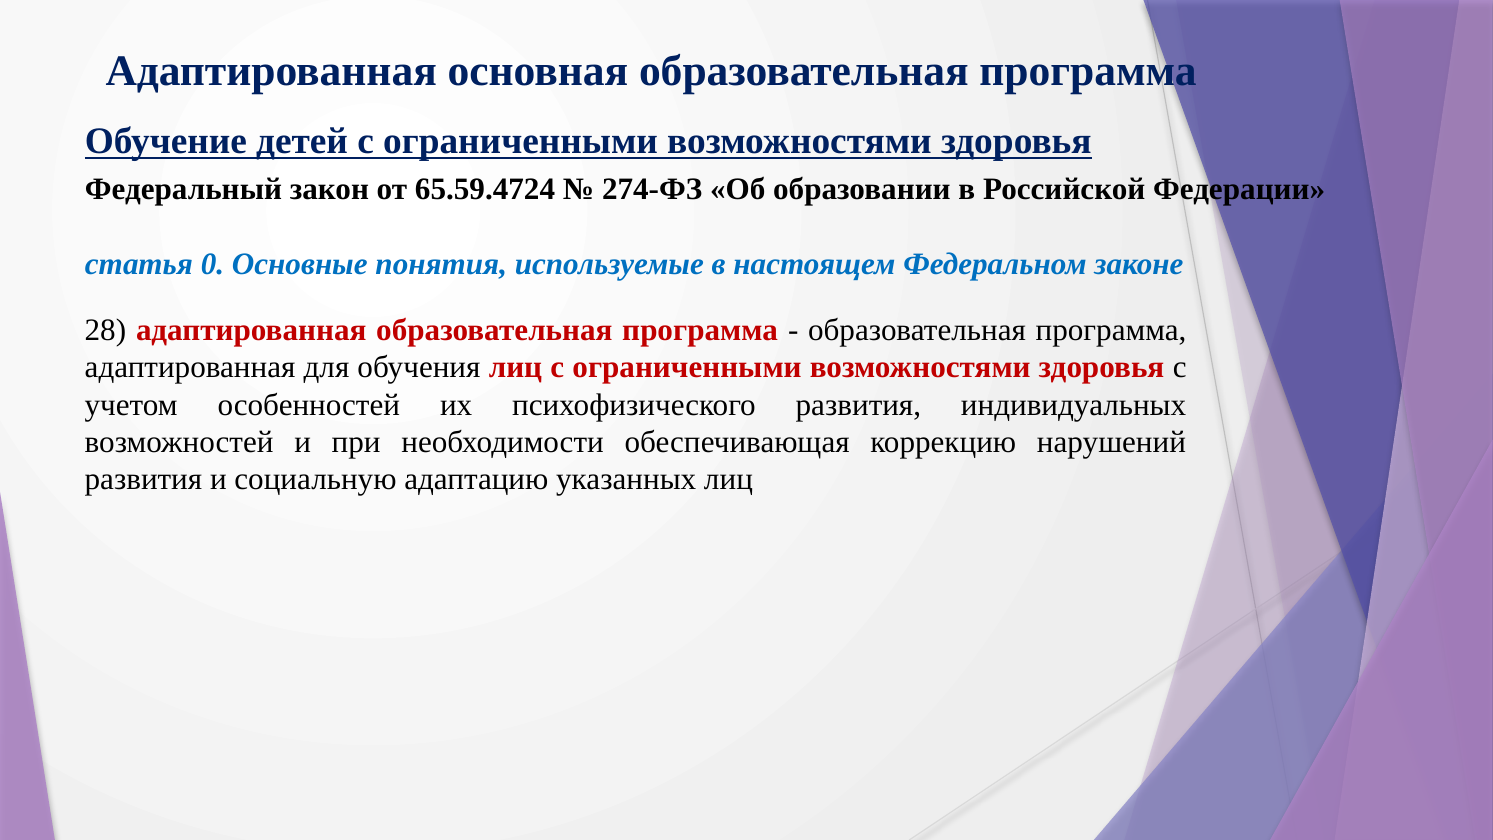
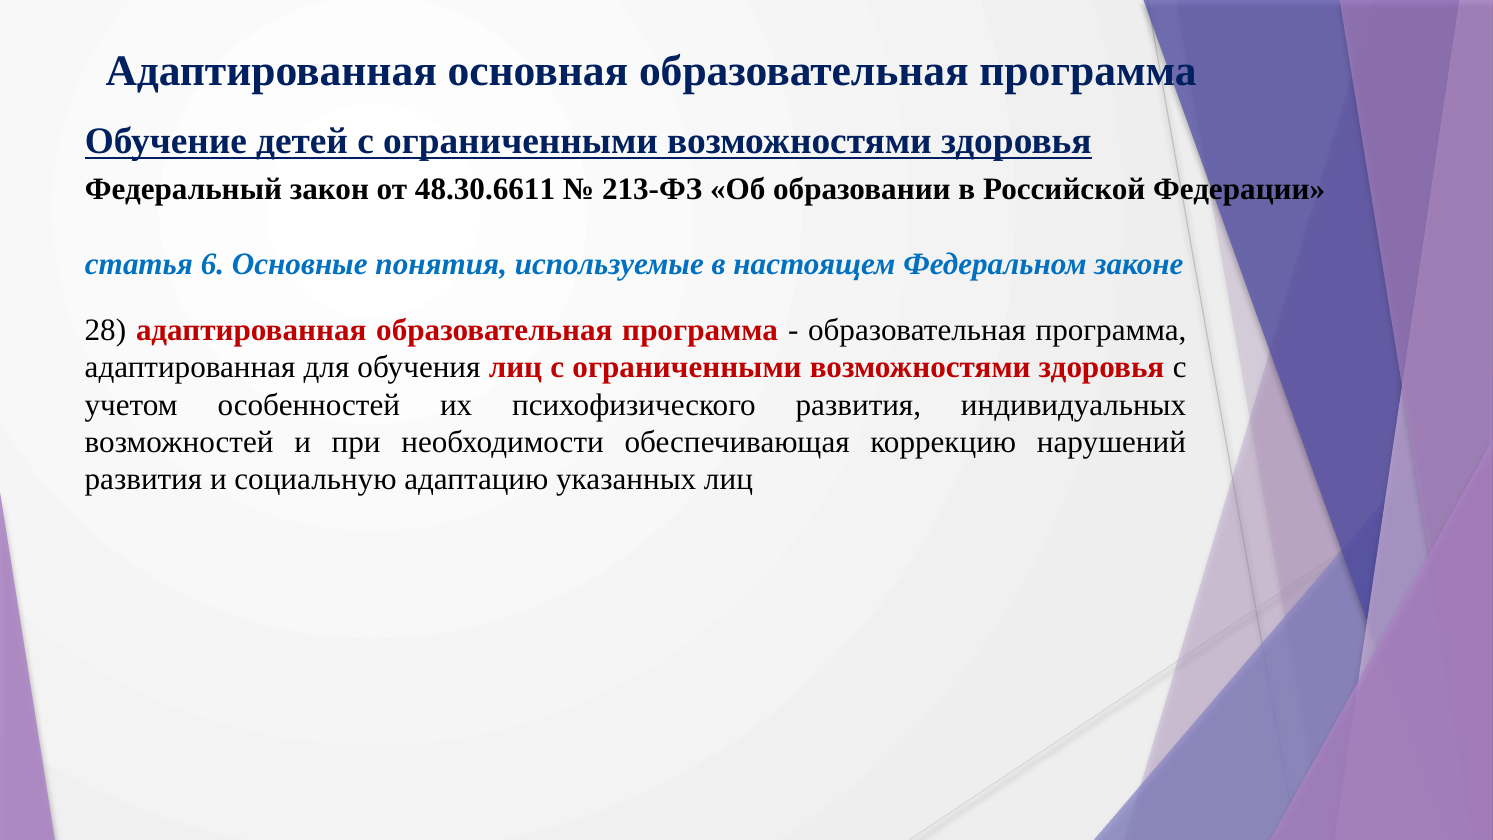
65.59.4724: 65.59.4724 -> 48.30.6611 (485, 189)
274-ФЗ: 274-ФЗ -> 213-ФЗ (652, 189)
0: 0 -> 6 (212, 264)
